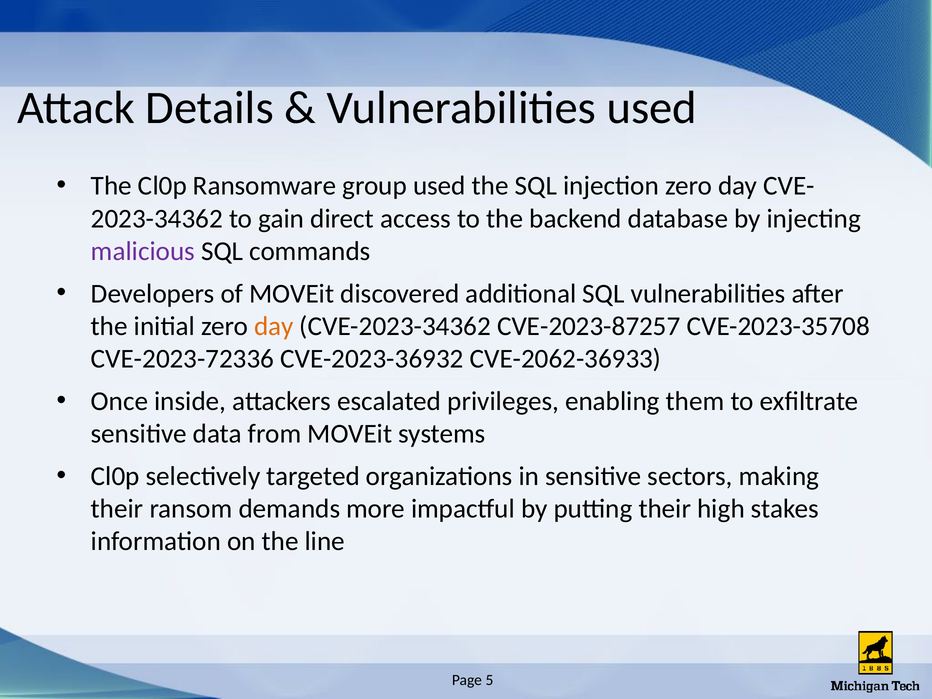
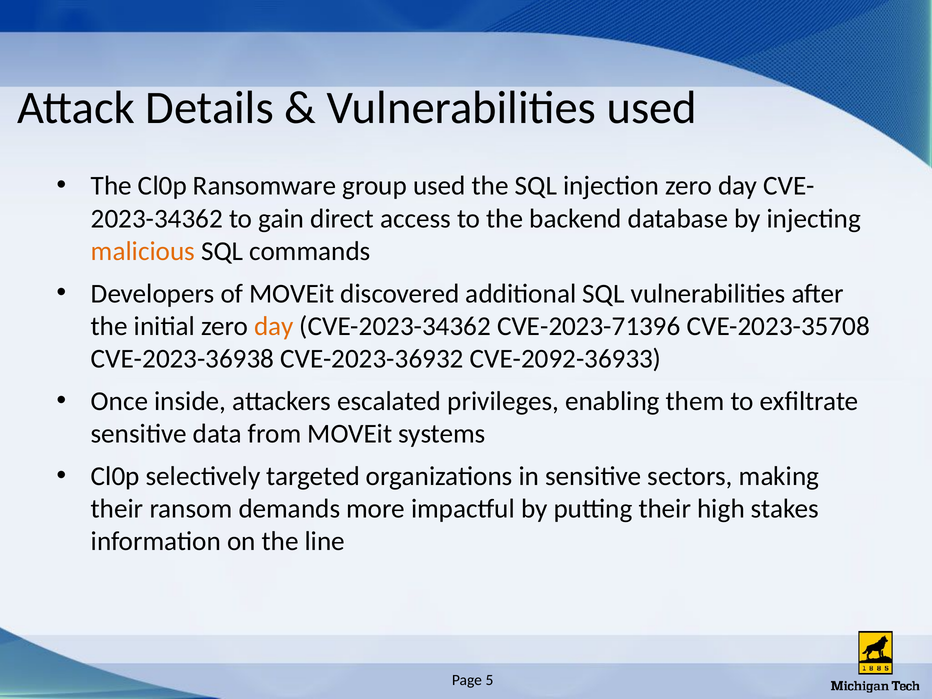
malicious colour: purple -> orange (143, 251)
CVE-2023-87257: CVE-2023-87257 -> CVE-2023-71396 (589, 326)
CVE-2023-72336: CVE-2023-72336 -> CVE-2023-36938 (183, 359)
CVE-2062-36933: CVE-2062-36933 -> CVE-2092-36933 (565, 359)
